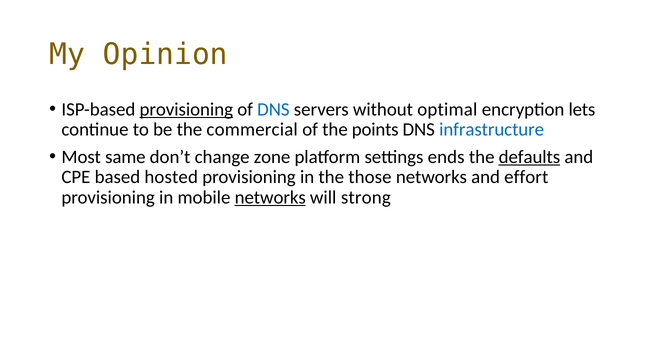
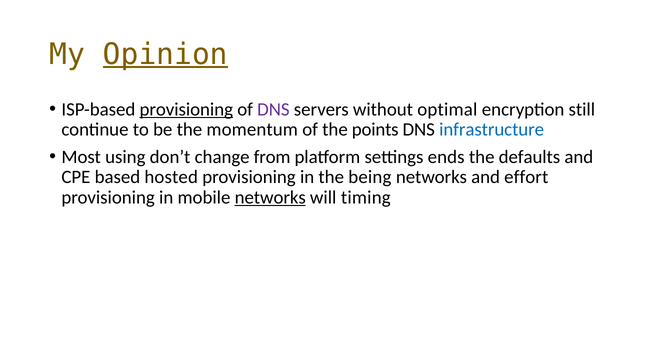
Opinion underline: none -> present (165, 54)
DNS colour: blue -> purple (273, 109)
lets: lets -> still (582, 109)
commercial: commercial -> momentum (252, 130)
same: same -> using (125, 157)
zone: zone -> from (272, 157)
defaults underline: present -> none (529, 157)
those: those -> being (370, 177)
strong: strong -> timing (366, 197)
